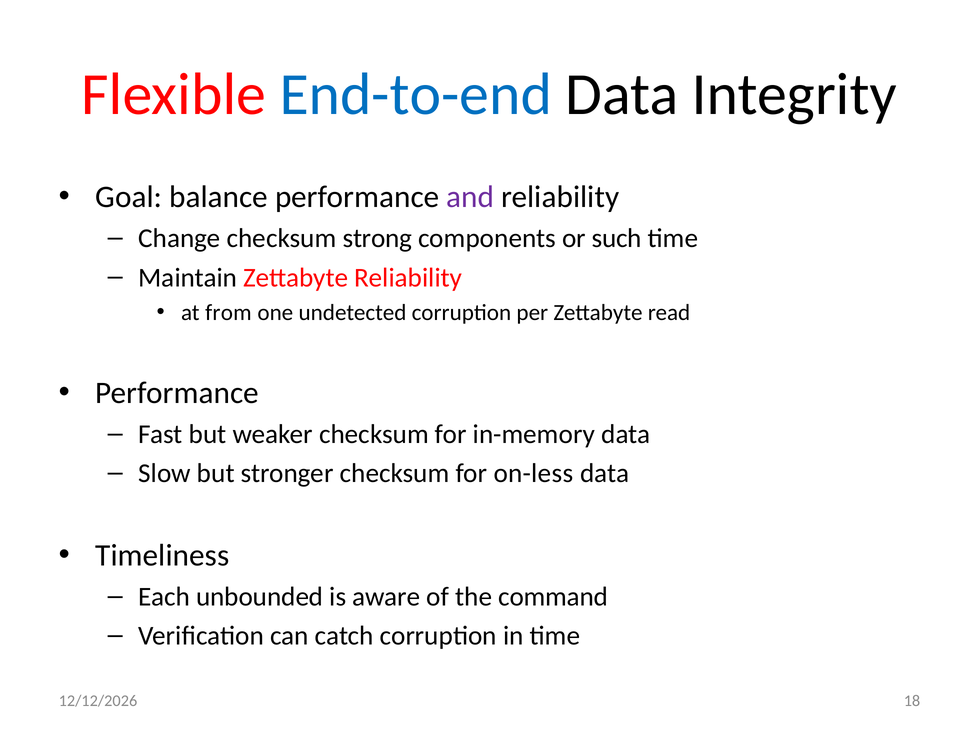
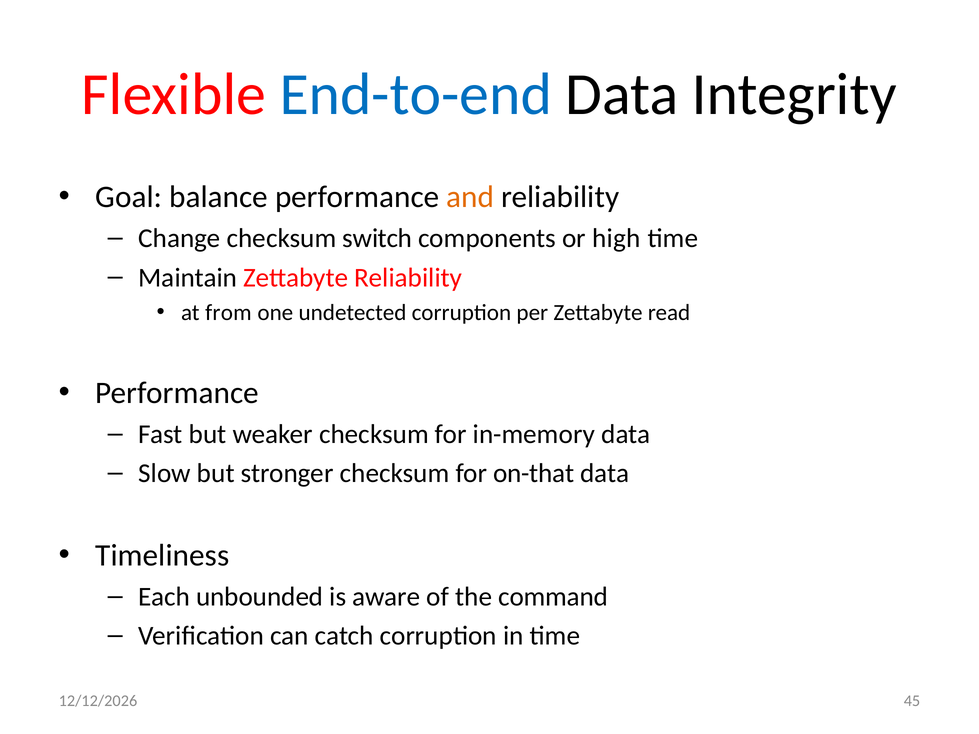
and colour: purple -> orange (470, 197)
strong: strong -> switch (377, 238)
such: such -> high (617, 238)
on-less: on-less -> on-that (534, 473)
18: 18 -> 45 (912, 701)
